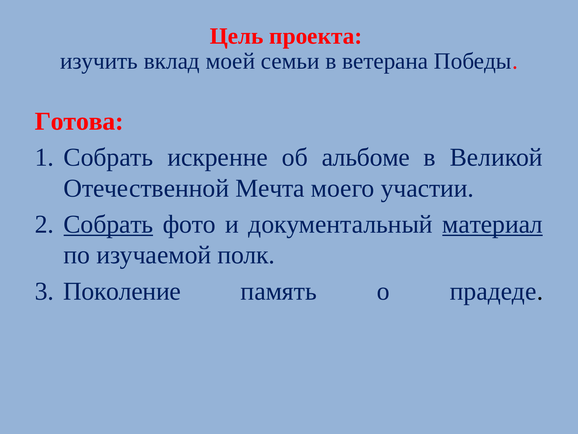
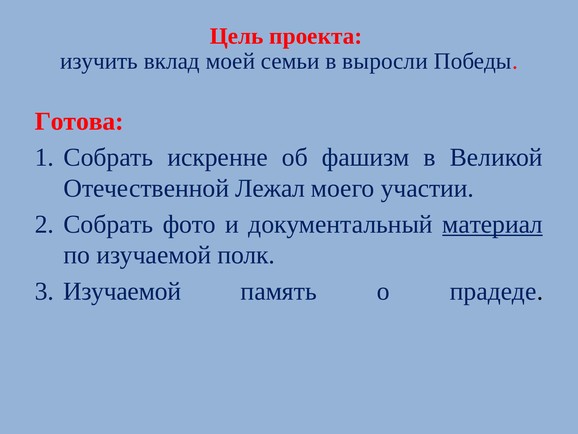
ветерана: ветерана -> выросли (385, 61)
альбоме: альбоме -> фашизм (366, 157)
Мечта: Мечта -> Лежал (270, 188)
Собрать underline: present -> none (108, 224)
Поколение: Поколение -> Изучаемой (122, 291)
